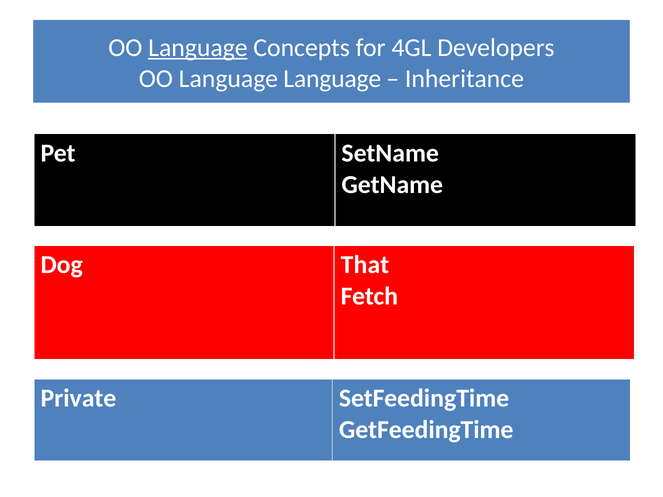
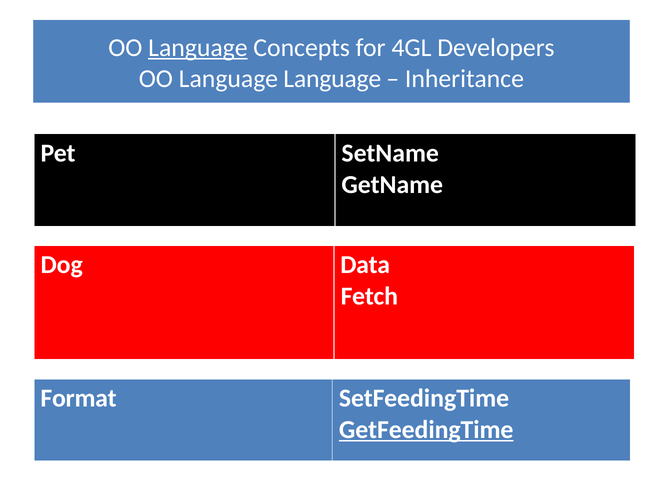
That: That -> Data (365, 265)
Private: Private -> Format (79, 399)
GetFeedingTime underline: none -> present (426, 430)
